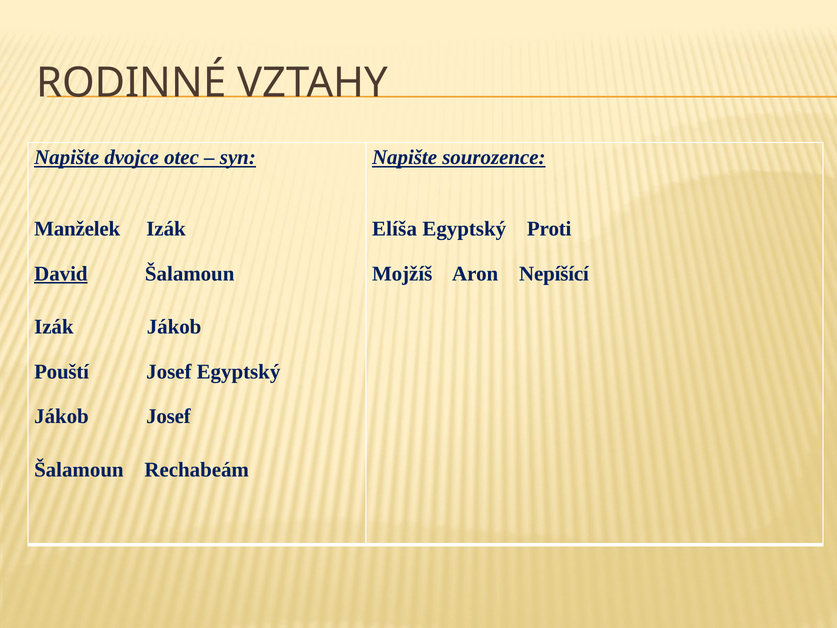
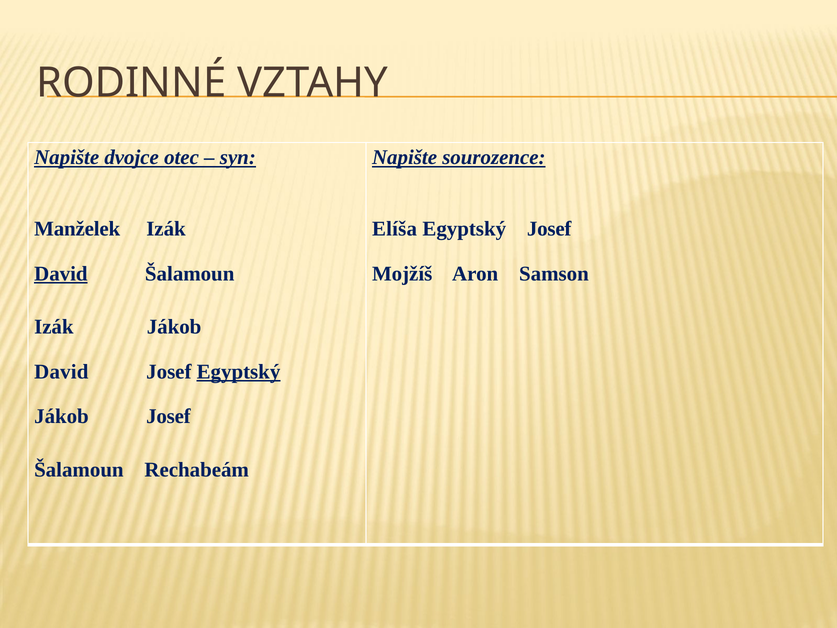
Egyptský Proti: Proti -> Josef (549, 229)
Nepíšící: Nepíšící -> Samson (554, 274)
Pouští: Pouští -> David (61, 372)
Egyptský underline: none -> present (239, 372)
